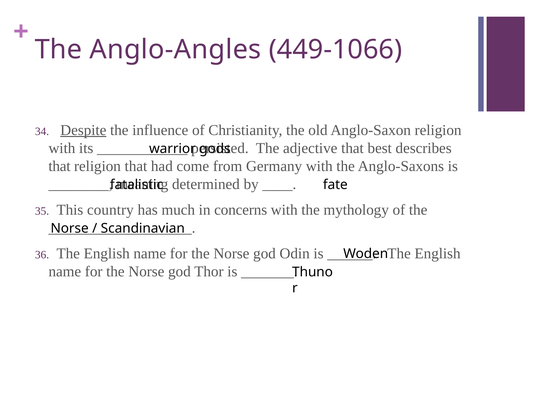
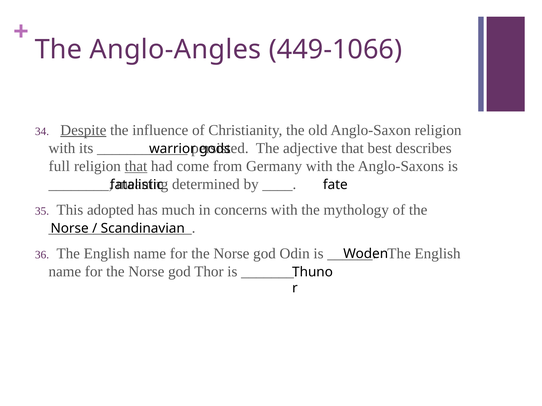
that: that -> full (59, 166)
that underline: none -> present (136, 166)
country: country -> adopted (111, 210)
